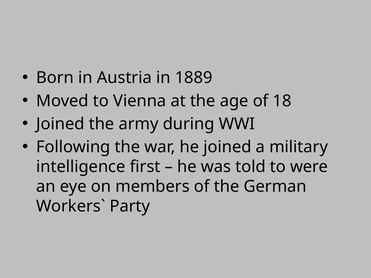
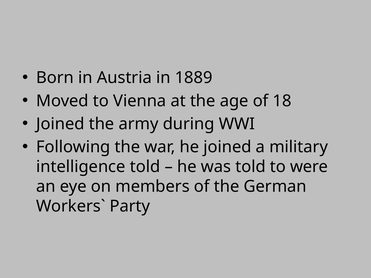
intelligence first: first -> told (145, 167)
